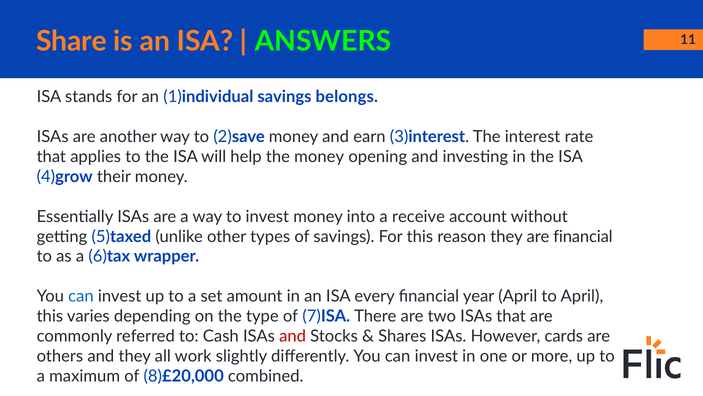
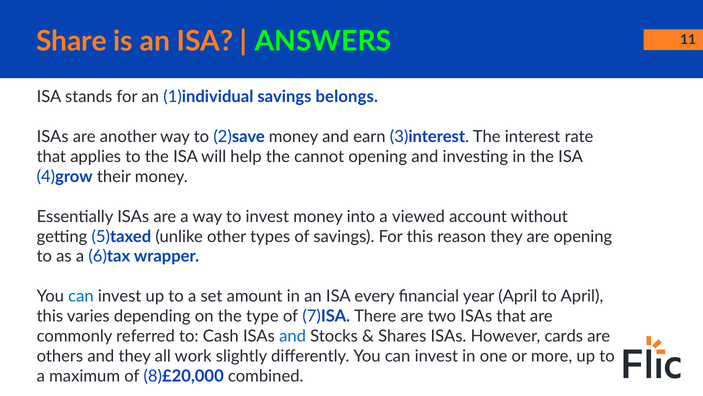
the money: money -> cannot (319, 157)
receive: receive -> viewed (418, 216)
are financial: financial -> opening (583, 236)
and colour: red -> blue (293, 336)
